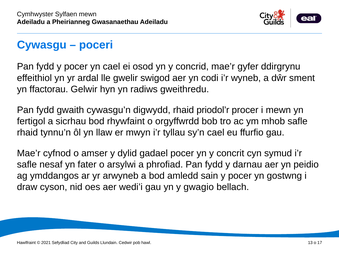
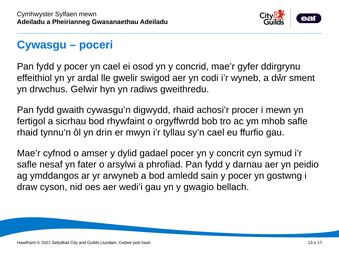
ffactorau: ffactorau -> drwchus (49, 89)
priodol’r: priodol’r -> achosi’r (213, 110)
llaw: llaw -> drin (104, 133)
